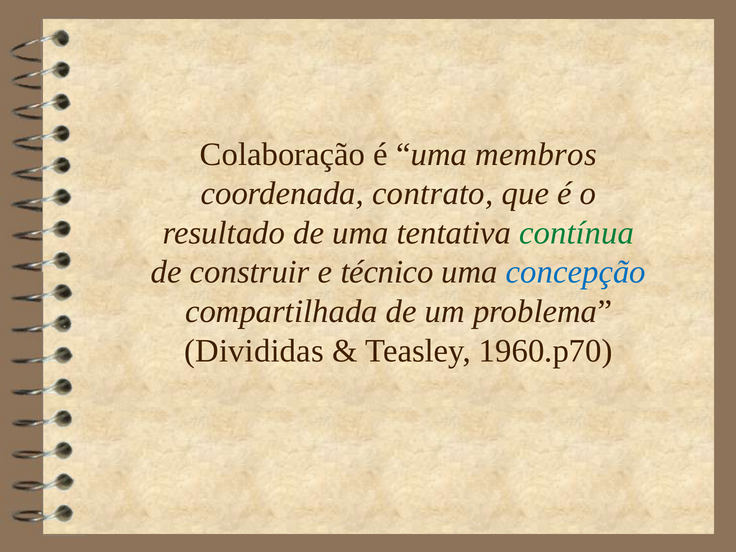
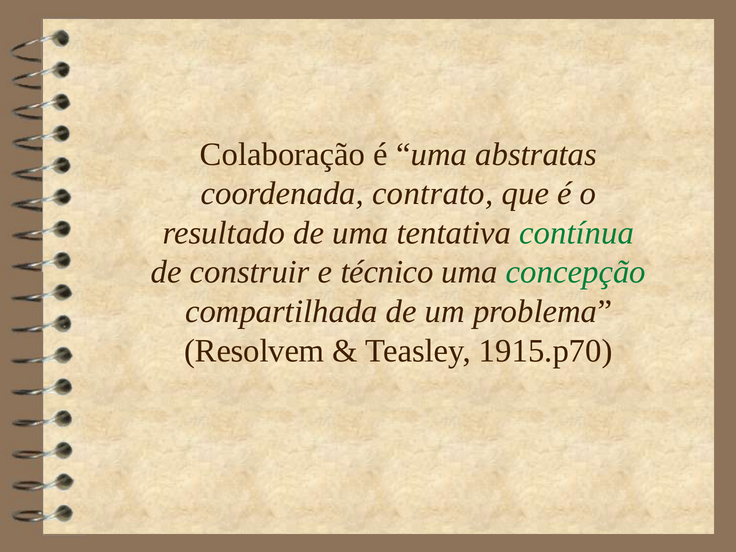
membros: membros -> abstratas (536, 154)
concepção colour: blue -> green (576, 272)
Divididas: Divididas -> Resolvem (254, 351)
1960.p70: 1960.p70 -> 1915.p70 (546, 351)
